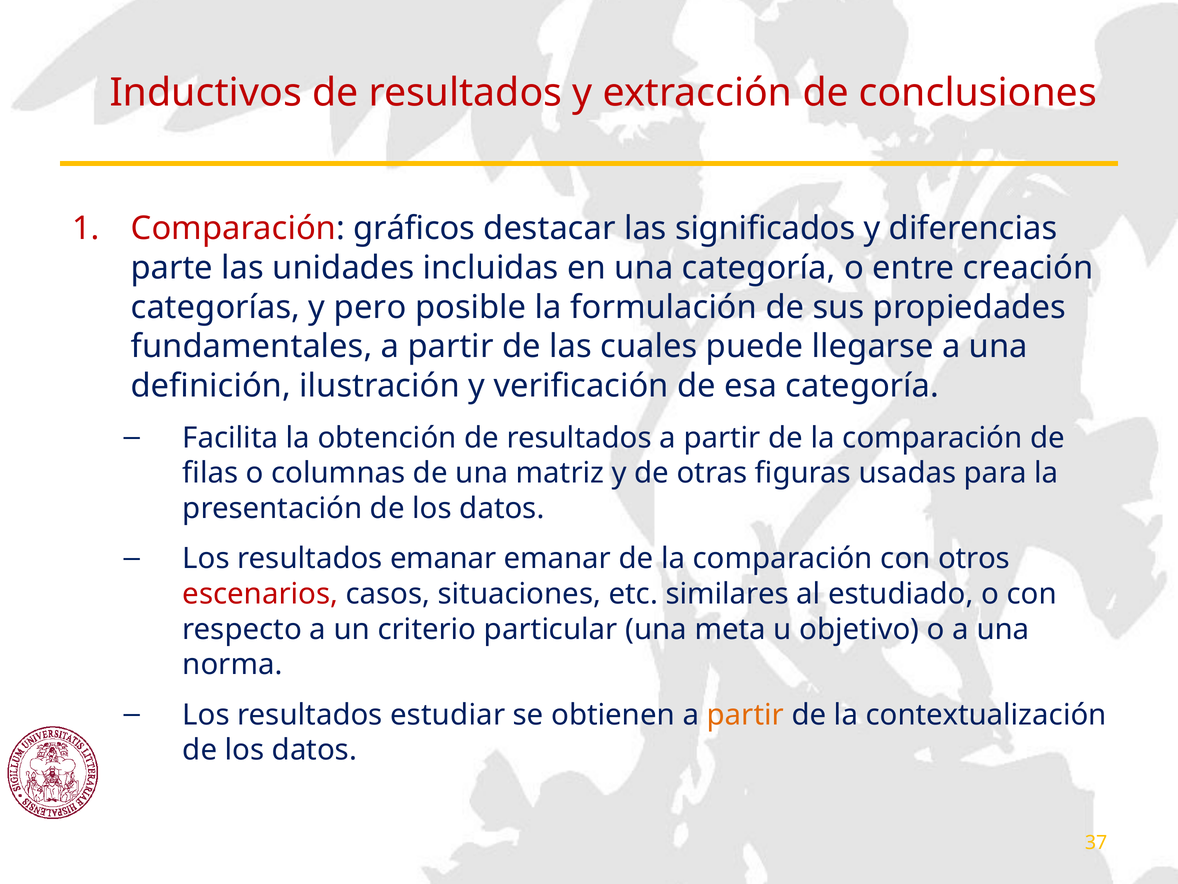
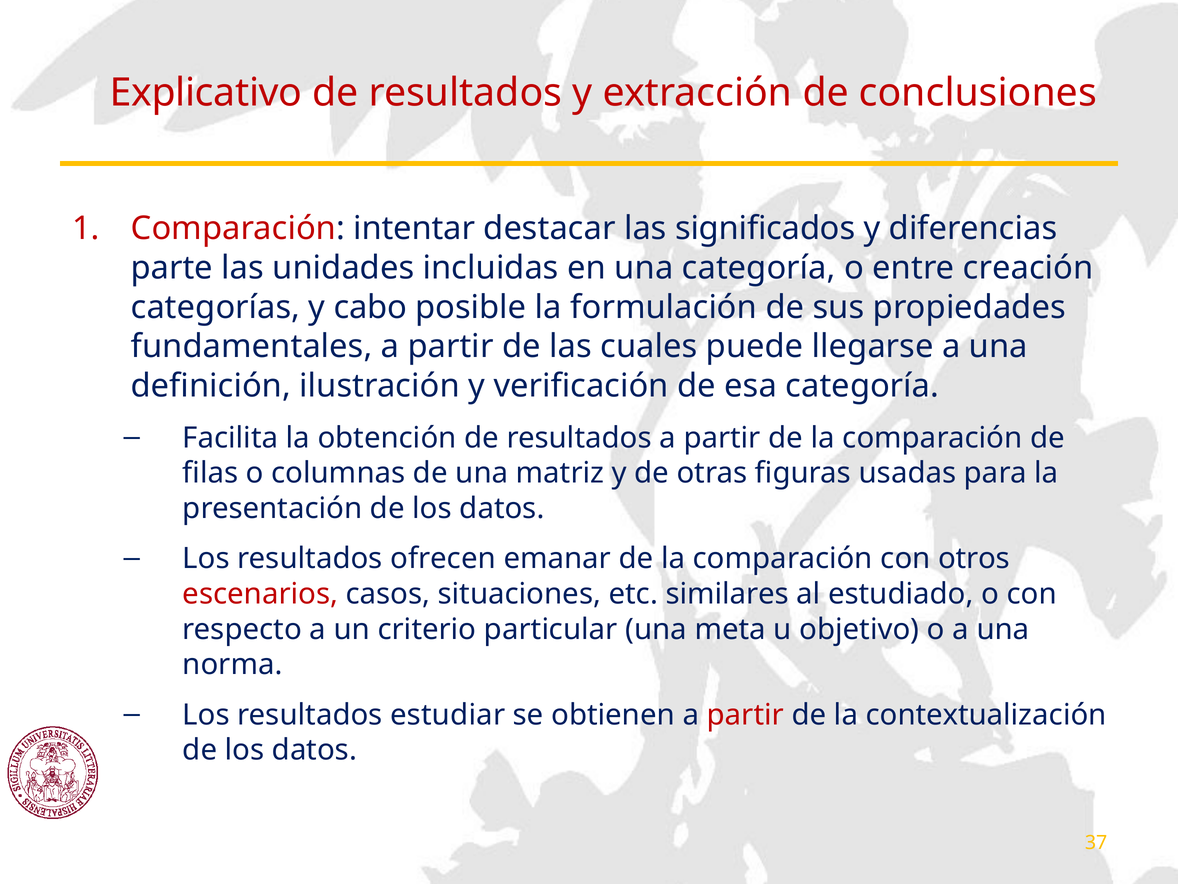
Inductivos: Inductivos -> Explicativo (206, 93)
gráficos: gráficos -> intentar (414, 228)
pero: pero -> cabo (370, 307)
resultados emanar: emanar -> ofrecen (443, 558)
partir colour: orange -> red (745, 714)
